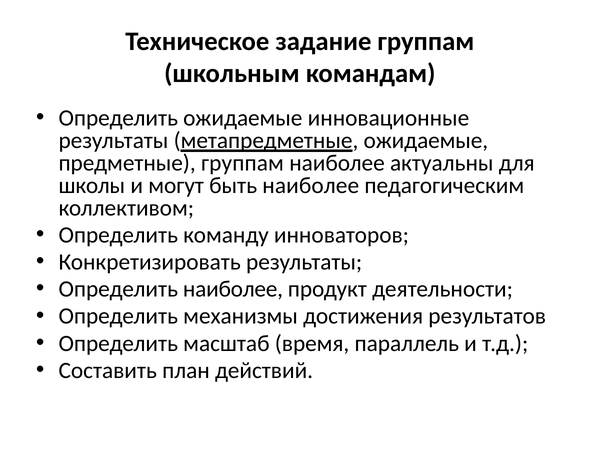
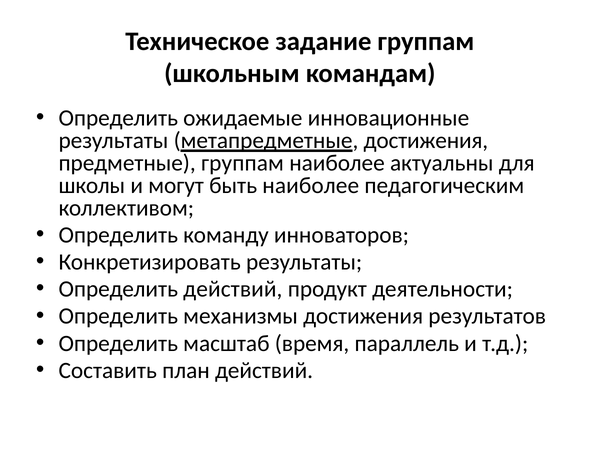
метапредметные ожидаемые: ожидаемые -> достижения (426, 141)
Определить наиболее: наиболее -> действий (233, 289)
